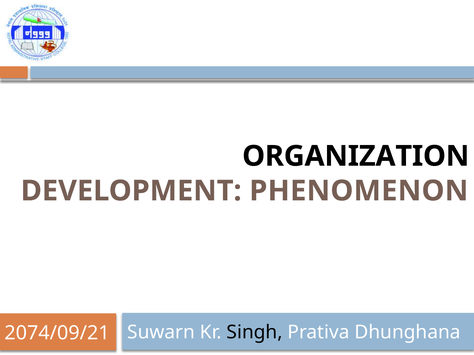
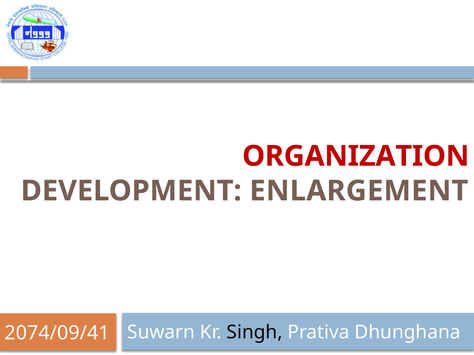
ORGANIZATION colour: black -> red (356, 156)
PHENOMENON: PHENOMENON -> ENLARGEMENT (359, 191)
2074/09/21: 2074/09/21 -> 2074/09/41 (57, 333)
